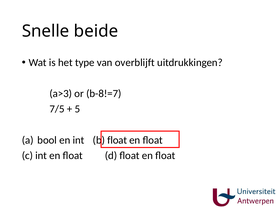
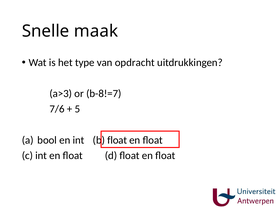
beide: beide -> maak (96, 31)
overblijft: overblijft -> opdracht (135, 62)
7/5: 7/5 -> 7/6 (57, 109)
